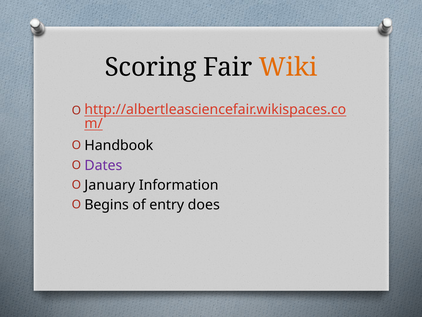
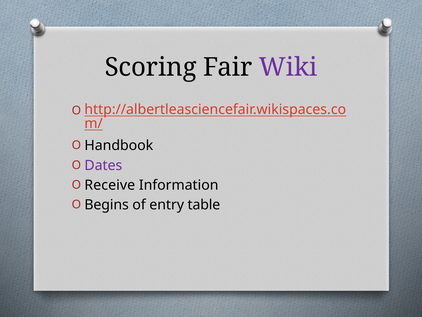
Wiki colour: orange -> purple (288, 67)
January: January -> Receive (110, 185)
does: does -> table (204, 204)
